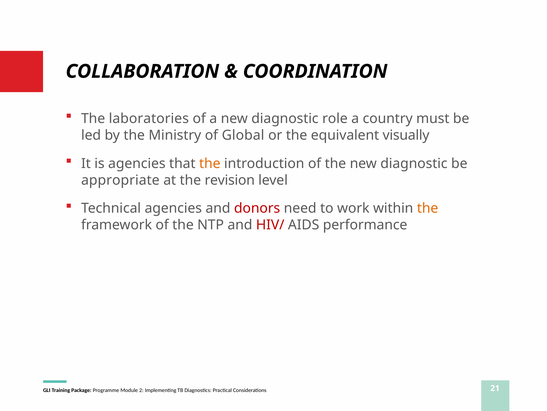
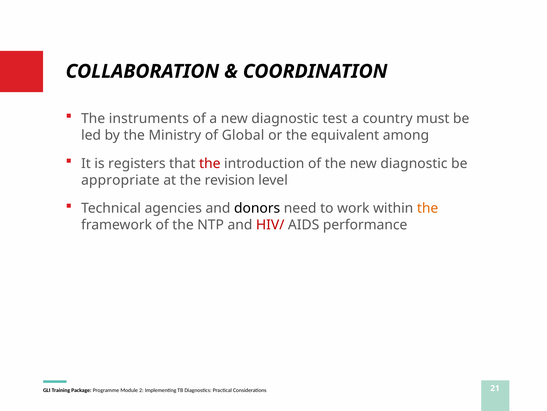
laboratories: laboratories -> instruments (149, 119)
role: role -> test (335, 119)
visually: visually -> among (406, 135)
is agencies: agencies -> registers (137, 164)
the colour: orange -> red (210, 164)
donors colour: red -> black (257, 209)
